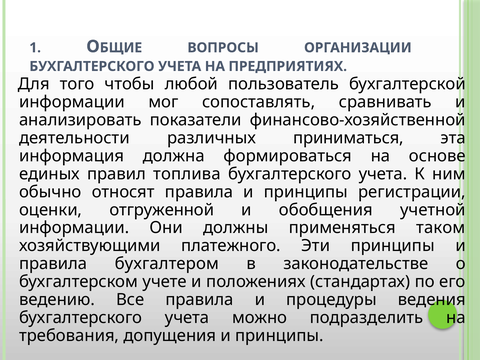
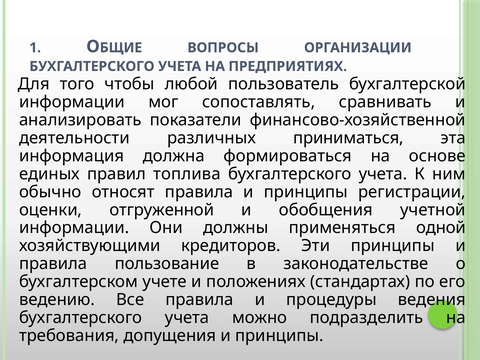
таком: таком -> одной (441, 228)
платежного: платежного -> кредиторов (231, 246)
бухгалтером: бухгалтером -> пользование (167, 264)
